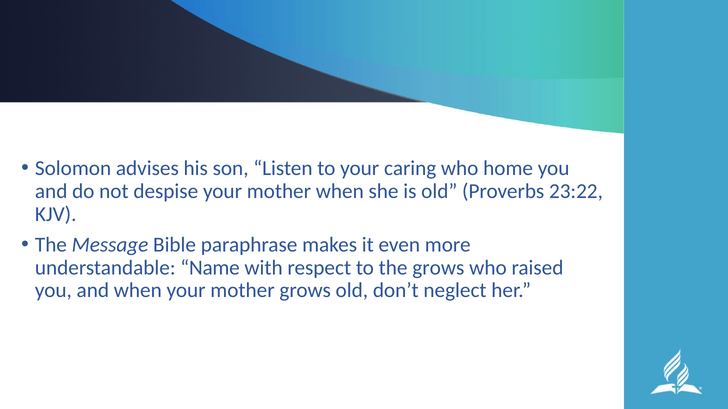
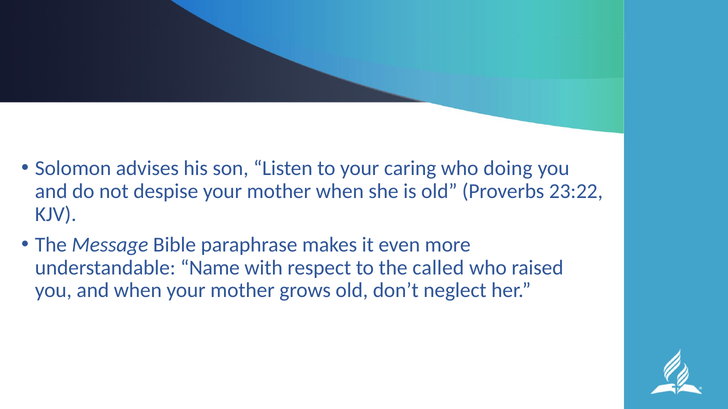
home: home -> doing (508, 169)
the grows: grows -> called (438, 268)
